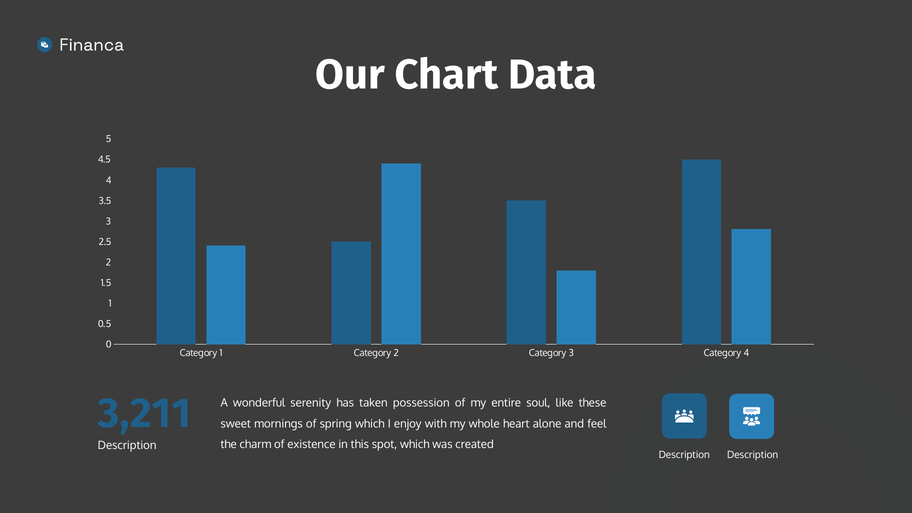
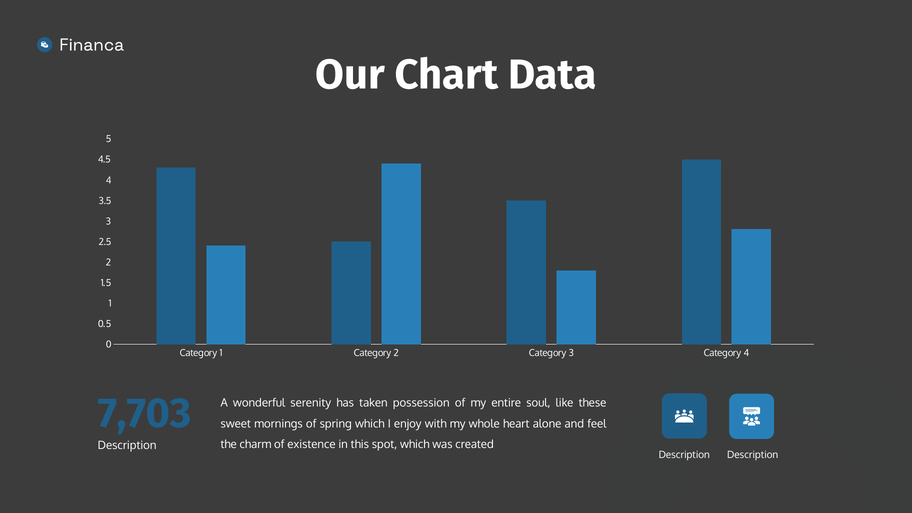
3,211: 3,211 -> 7,703 (145, 413)
